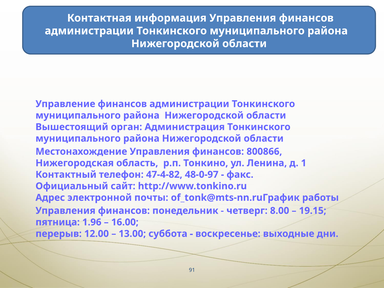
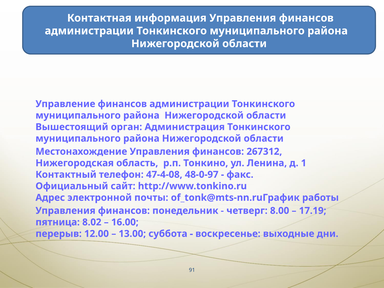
800866: 800866 -> 267312 (264, 152)
47-4-82: 47-4-82 -> 47-4-08 (164, 175)
19.15: 19.15 -> 17.19 (313, 211)
1.96: 1.96 -> 8.02 (92, 222)
